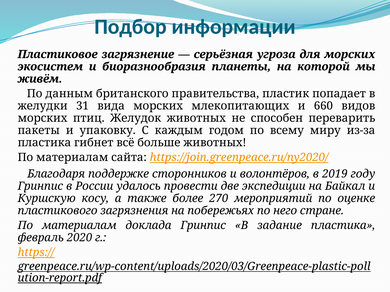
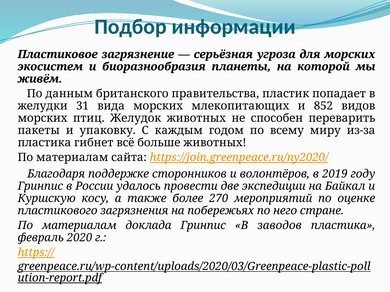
660: 660 -> 852 (323, 106)
задание: задание -> заводов (280, 226)
